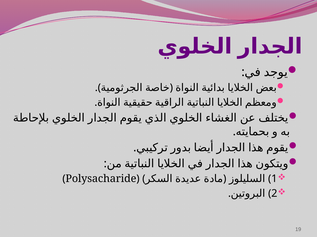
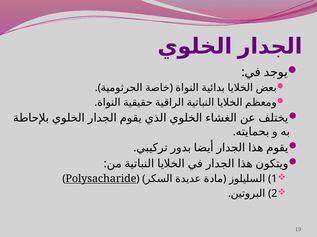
Polysacharide underline: none -> present (101, 179)
